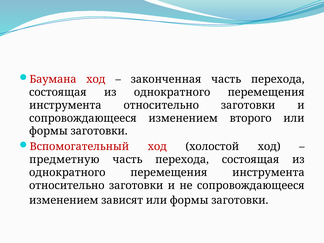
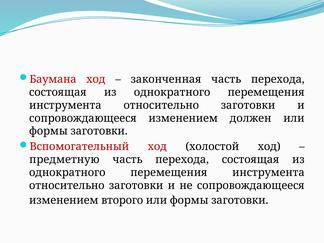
второго: второго -> должен (251, 118)
зависят: зависят -> второго (122, 200)
